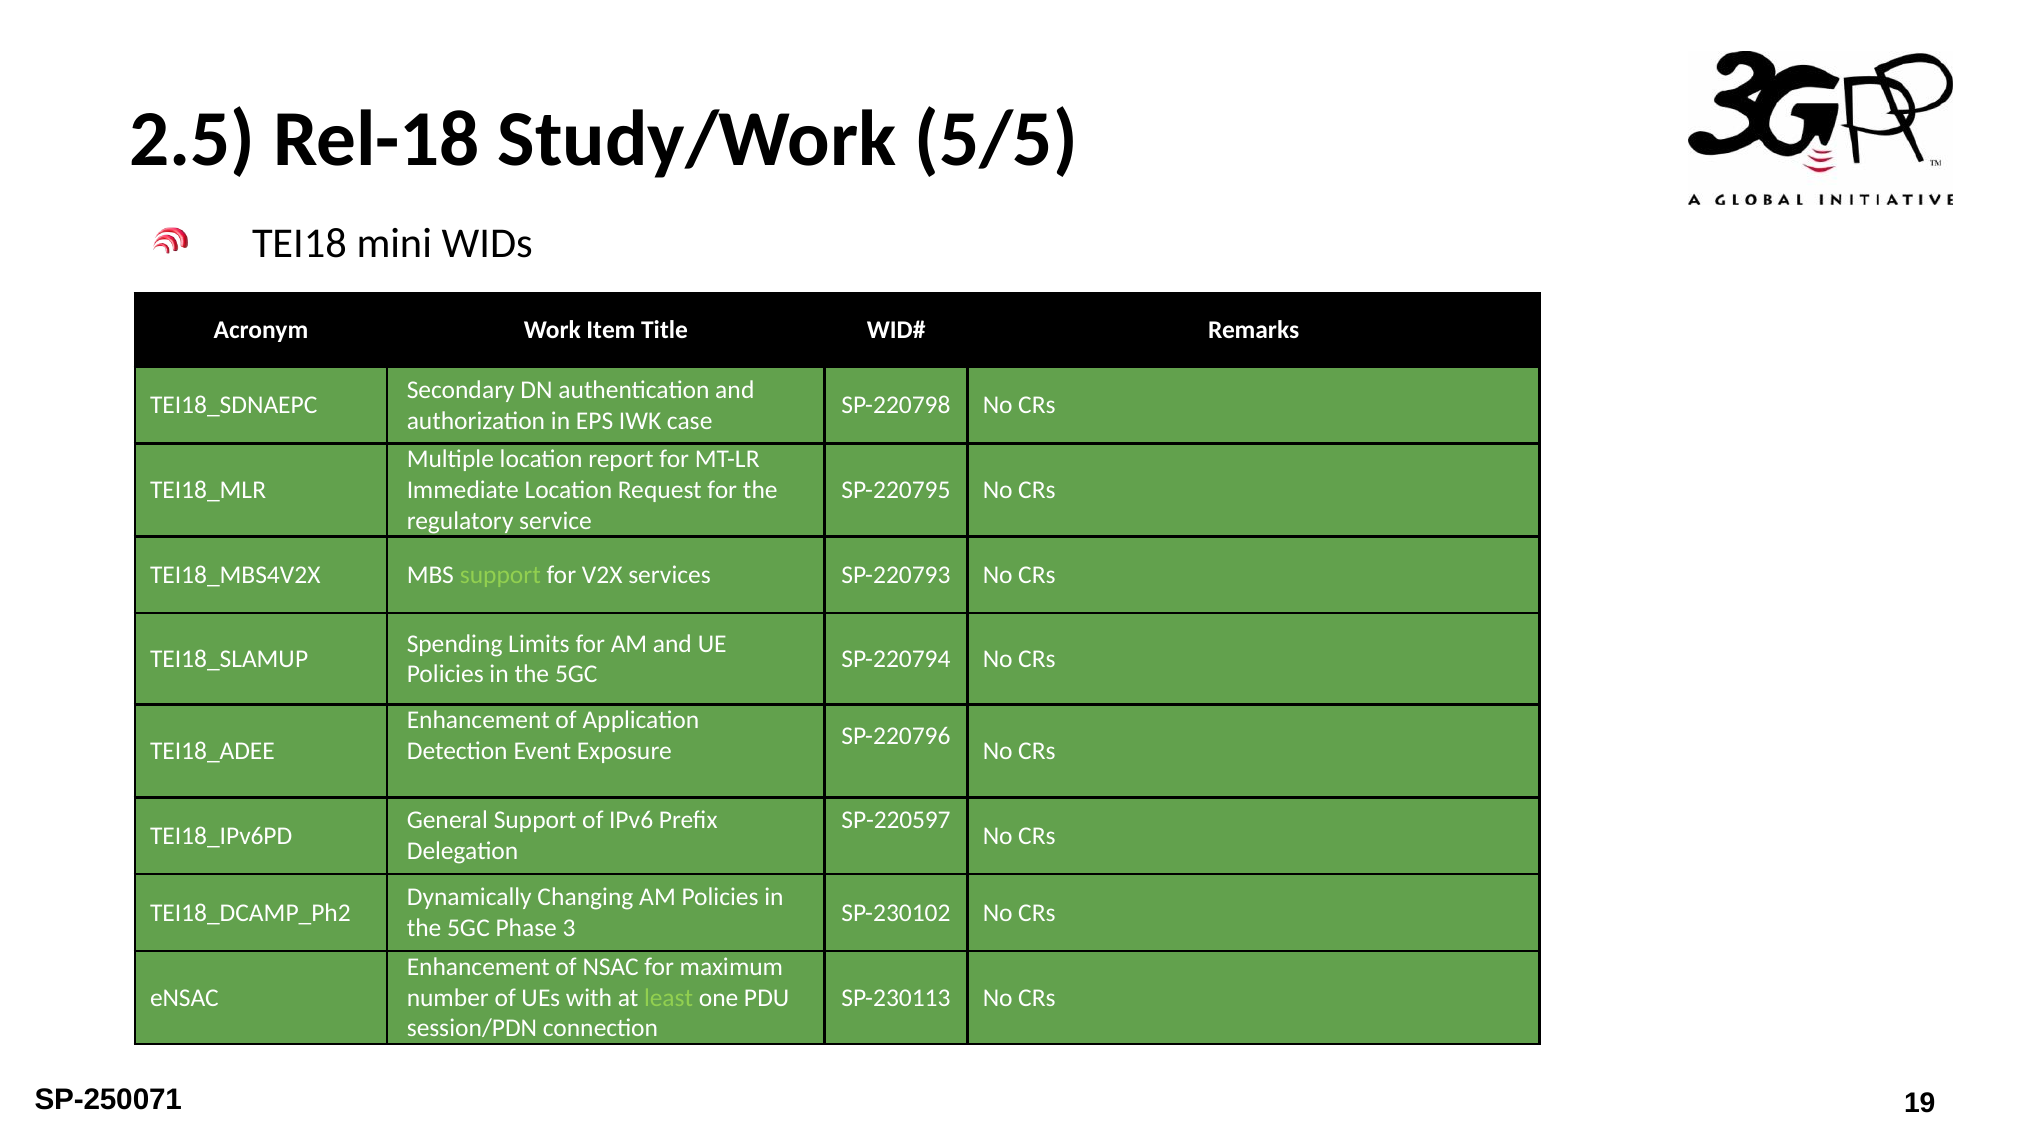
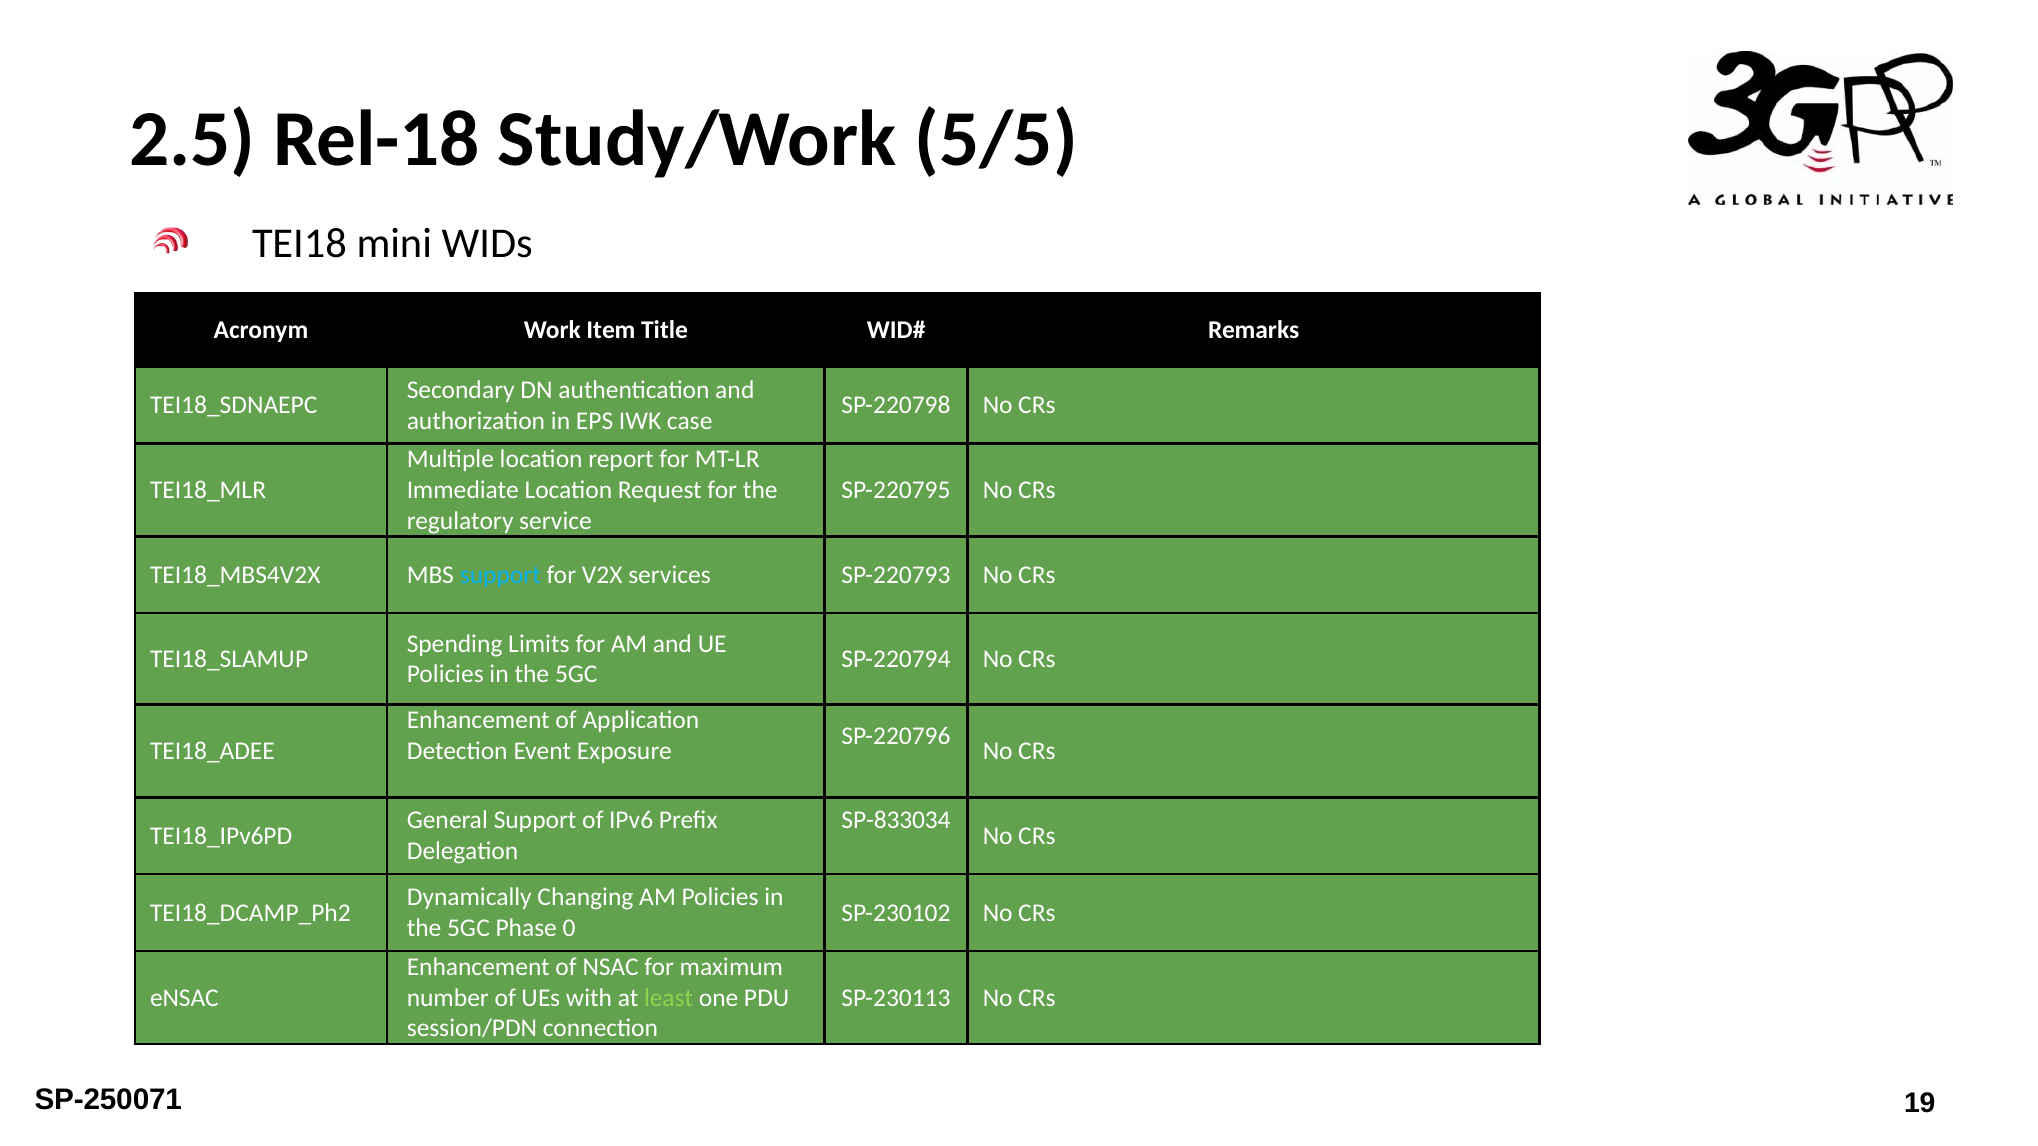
support colour: light green -> light blue (500, 575)
SP-220597: SP-220597 -> SP-833034 (896, 821)
3: 3 -> 0 (569, 929)
